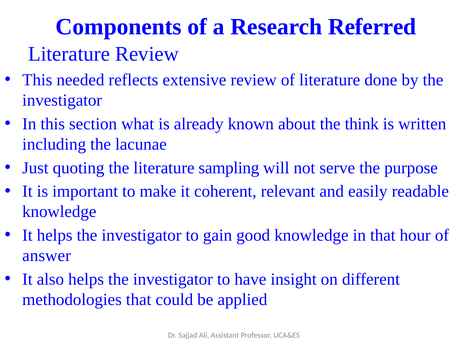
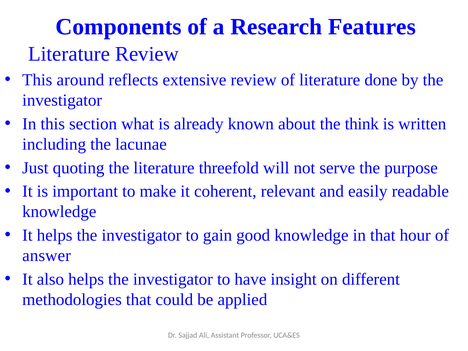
Referred: Referred -> Features (372, 27)
needed: needed -> around (80, 80)
sampling: sampling -> threefold (229, 168)
